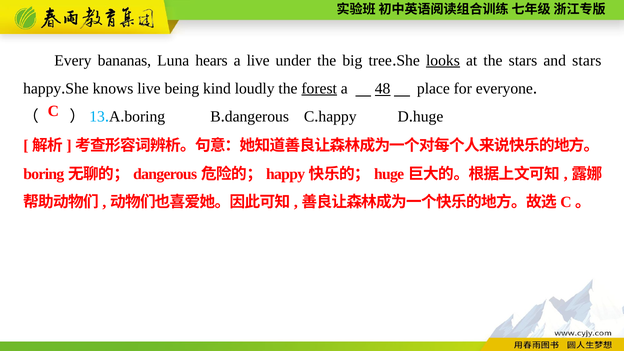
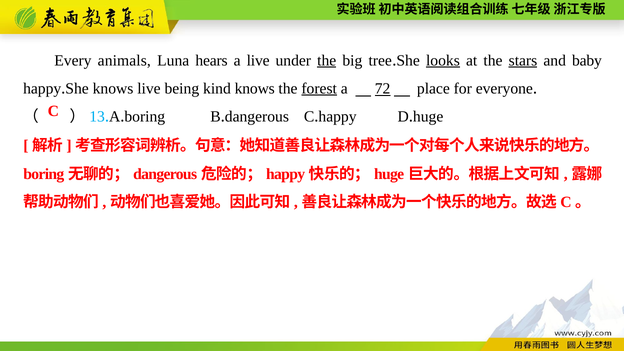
bananas: bananas -> animals (124, 60)
the underline: none -> present (327, 60)
stars underline: none -> present (523, 60)
and stars: stars -> baby (587, 60)
kind loudly: loudly -> knows (255, 88)
48: 48 -> 72 (383, 88)
